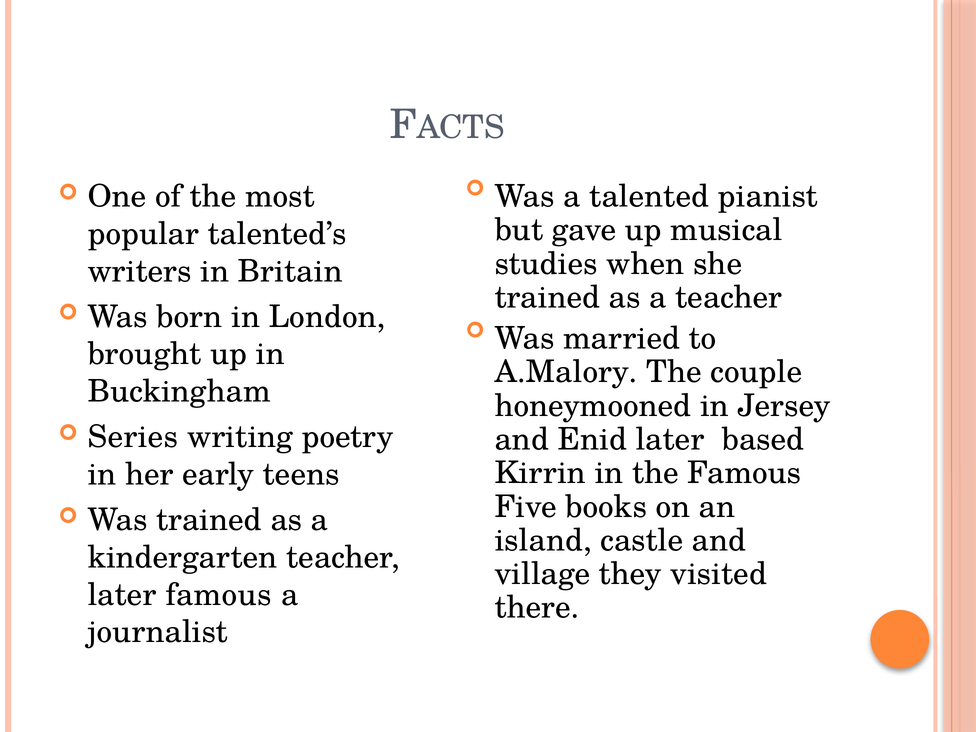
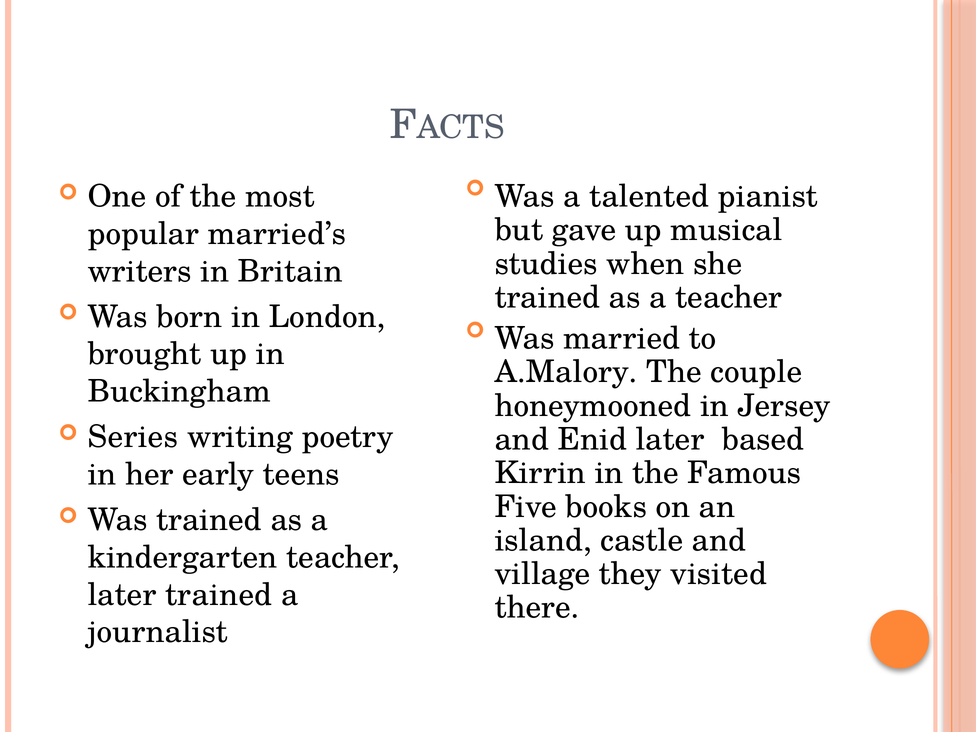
talented’s: talented’s -> married’s (277, 234)
later famous: famous -> trained (219, 595)
